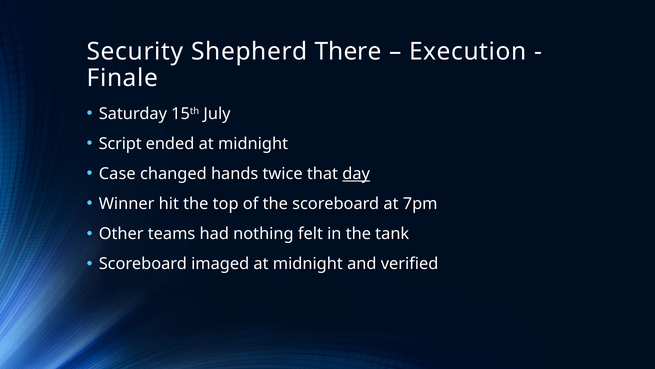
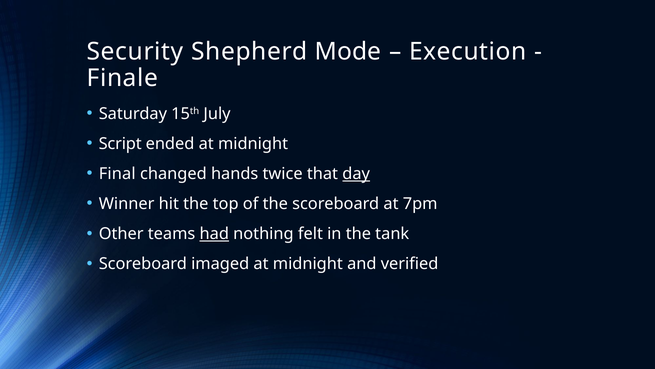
There: There -> Mode (348, 52)
Case: Case -> Final (117, 174)
had underline: none -> present (214, 233)
